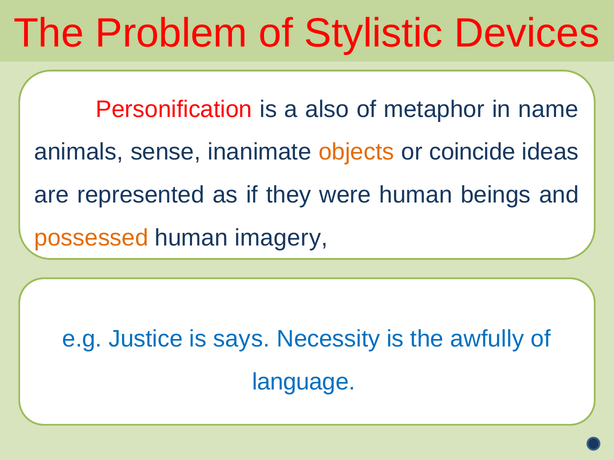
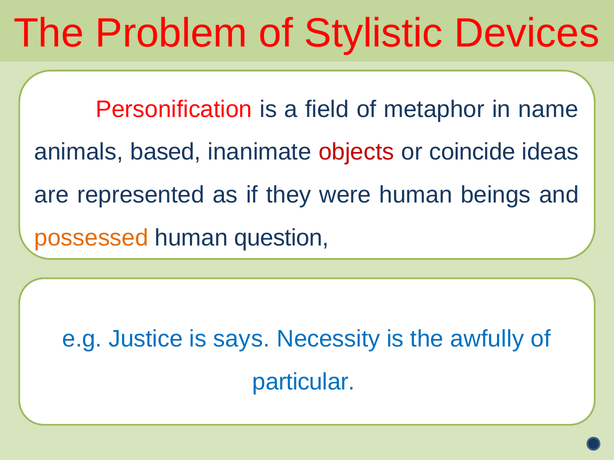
also: also -> field (327, 109)
sense: sense -> based (166, 152)
objects colour: orange -> red (356, 152)
imagery: imagery -> question (282, 238)
language: language -> particular (304, 382)
